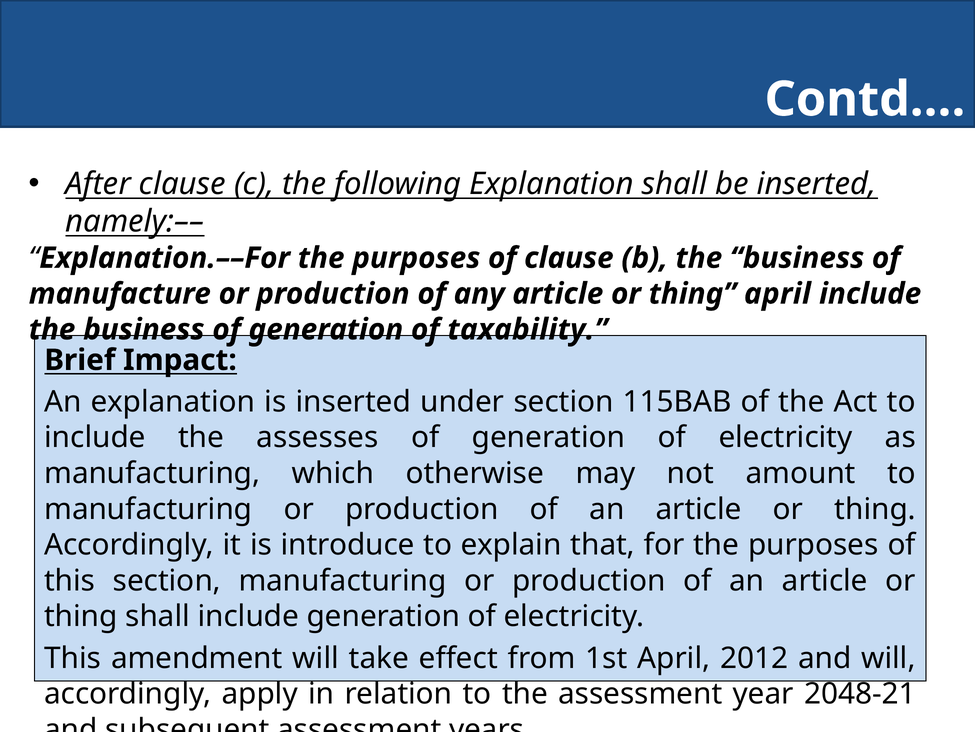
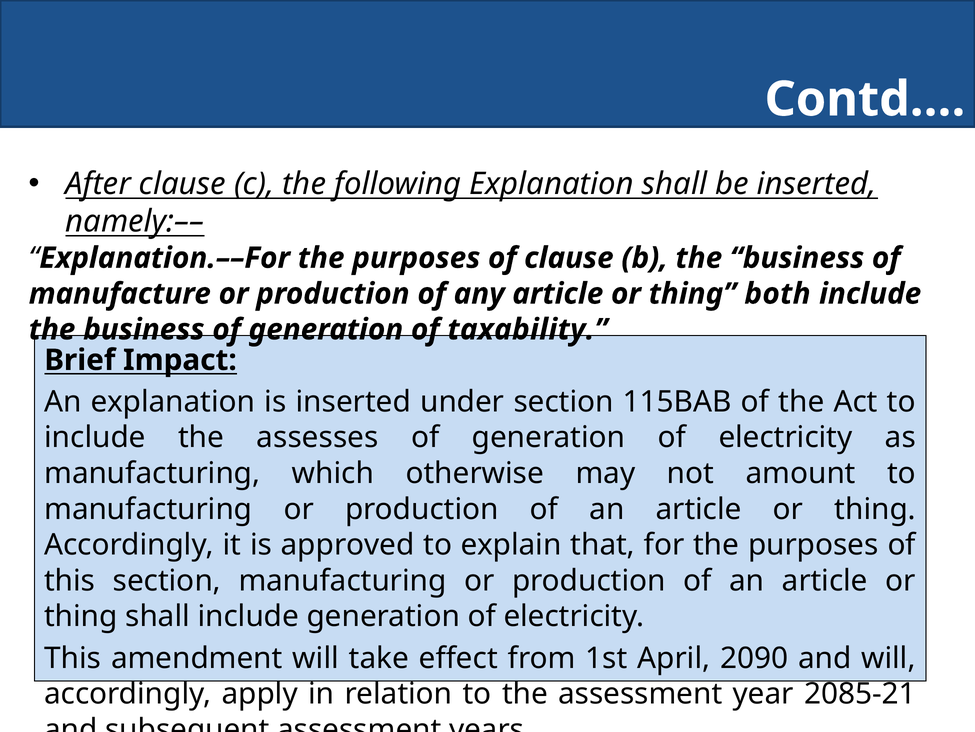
thing april: april -> both (777, 293)
introduce: introduce -> approved (348, 544)
2012: 2012 -> 2090 (754, 658)
2048-21: 2048-21 -> 2085-21 (860, 693)
